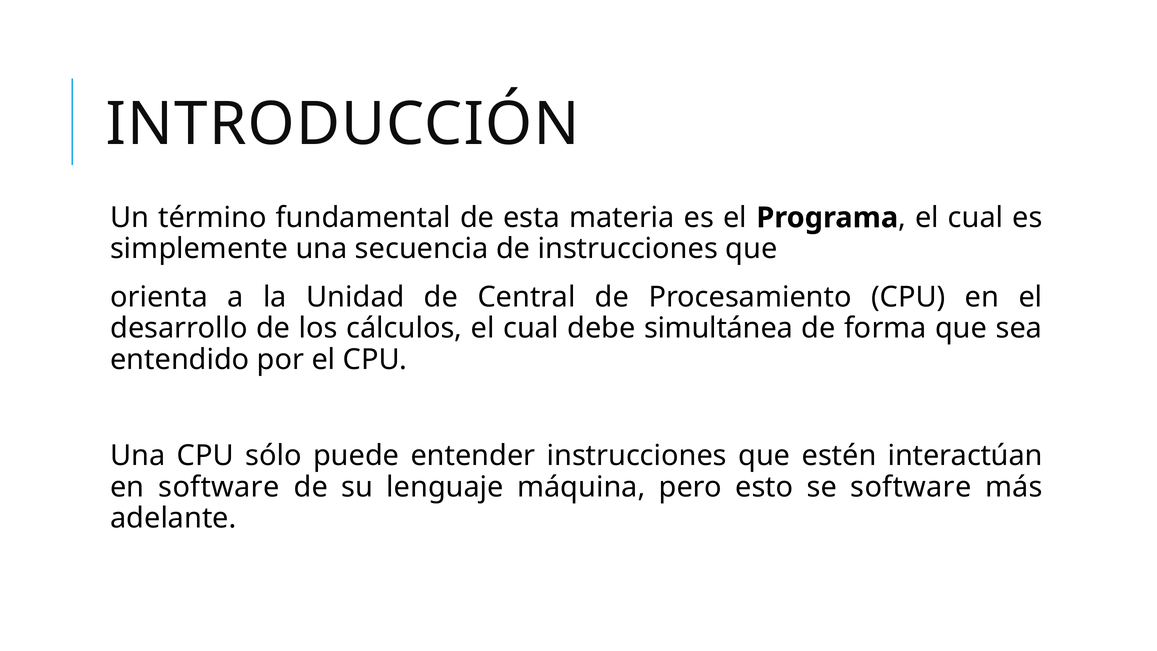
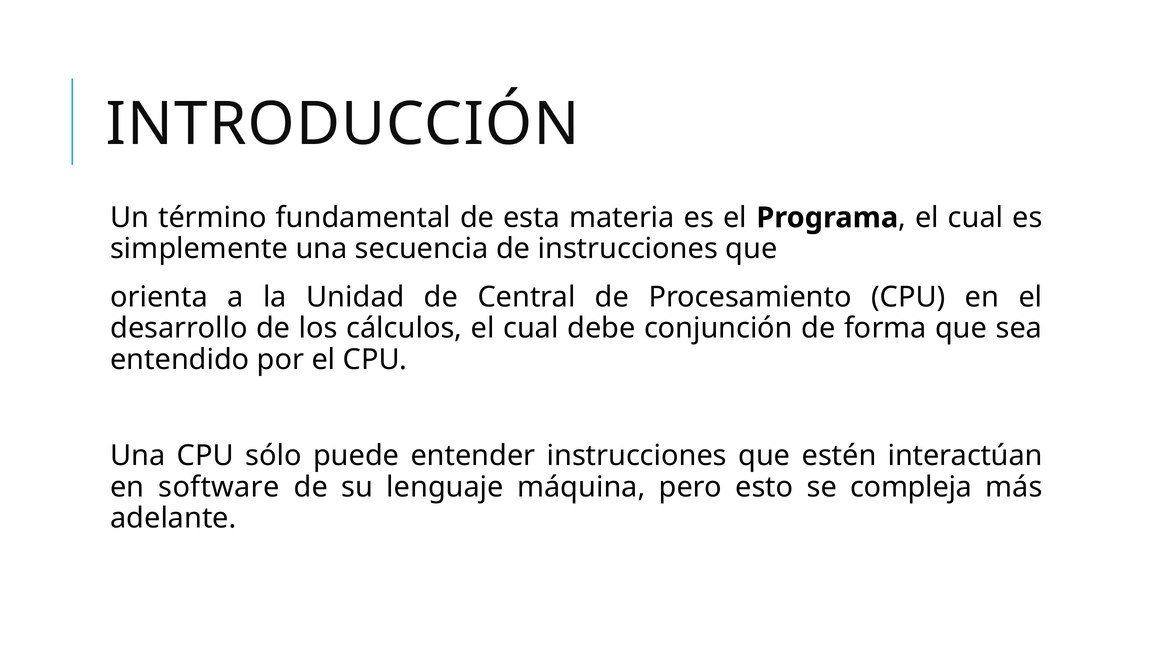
simultánea: simultánea -> conjunción (718, 328)
se software: software -> compleja (911, 487)
